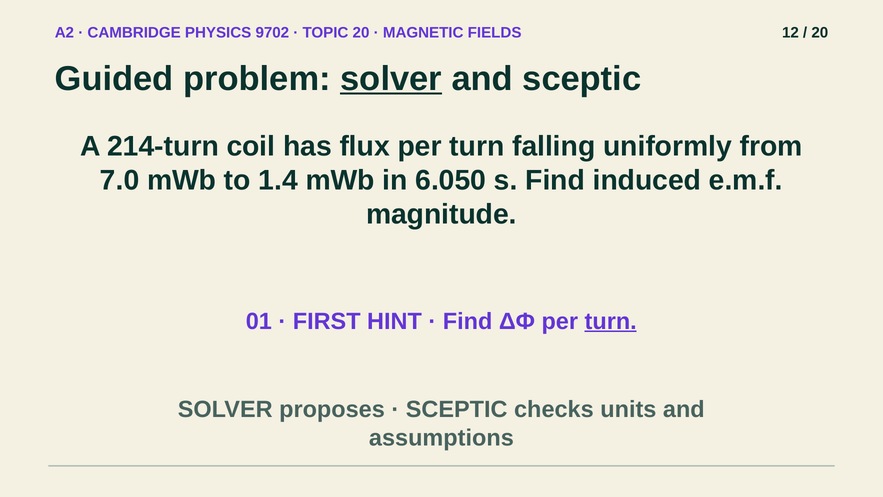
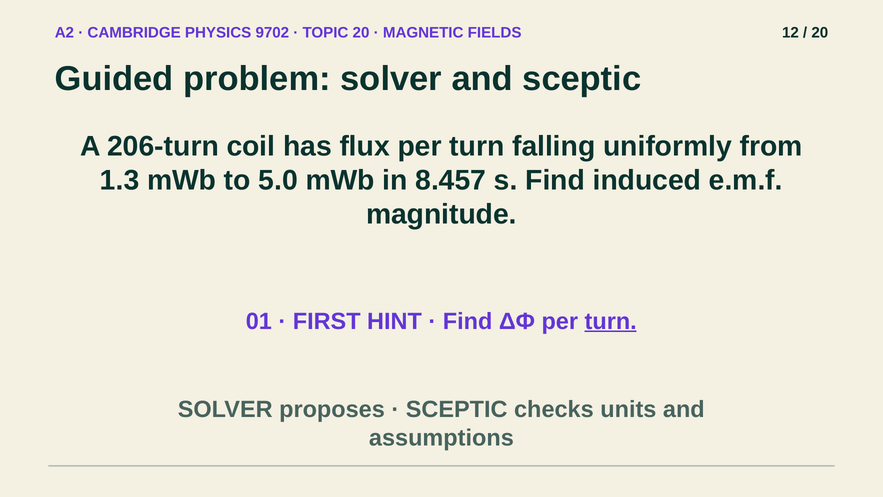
solver underline: present -> none (391, 79)
214-turn: 214-turn -> 206-turn (163, 146)
7.0: 7.0 -> 1.3 (120, 180)
1.4: 1.4 -> 5.0 (278, 180)
6.050: 6.050 -> 8.457 (451, 180)
